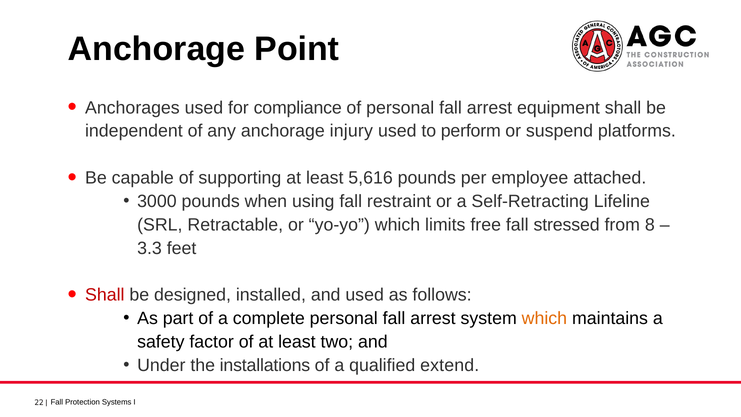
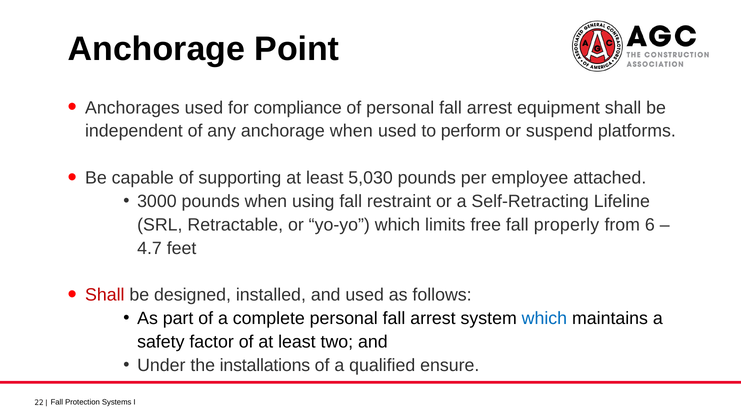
anchorage injury: injury -> when (351, 131)
5,616: 5,616 -> 5,030 (371, 178)
stressed: stressed -> properly (566, 225)
8: 8 -> 6 (650, 225)
3.3: 3.3 -> 4.7 (150, 248)
which colour: orange -> blue (544, 318)
extend: extend -> ensure (450, 365)
